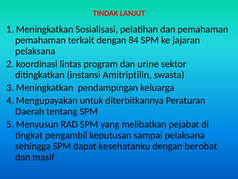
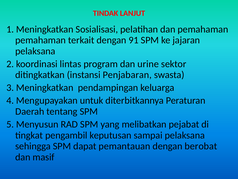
84: 84 -> 91 (134, 40)
Amitriptilin: Amitriptilin -> Penjabaran (127, 75)
kesehatanku: kesehatanku -> pemantauan (124, 146)
